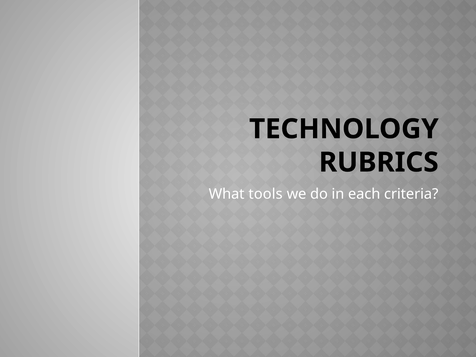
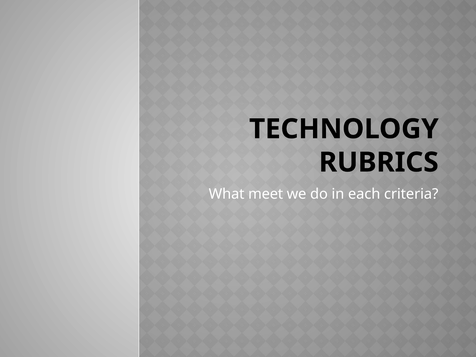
tools: tools -> meet (266, 194)
